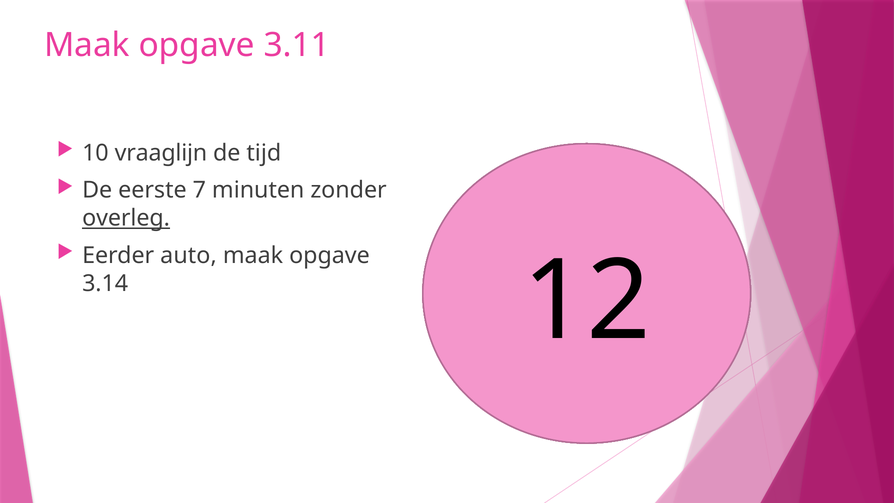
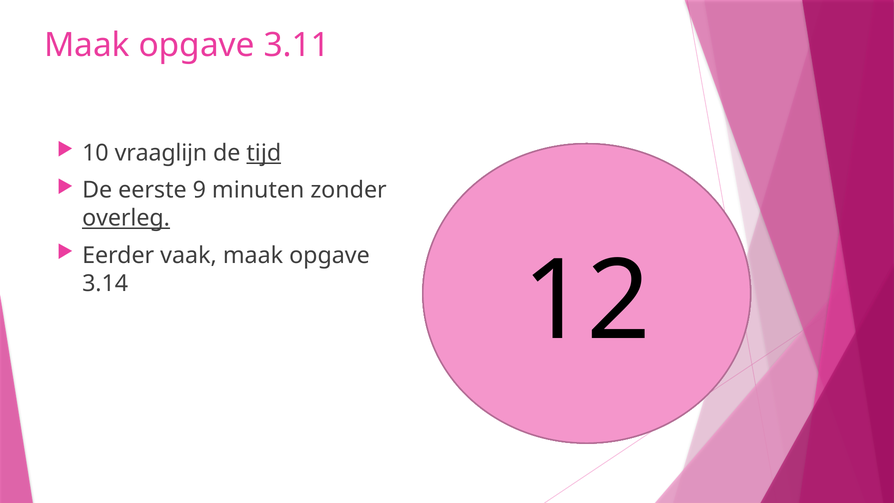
tijd underline: none -> present (264, 153)
7: 7 -> 9 (199, 190)
auto: auto -> vaak (189, 255)
